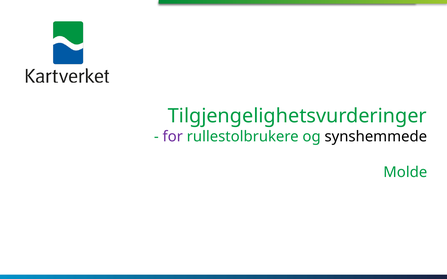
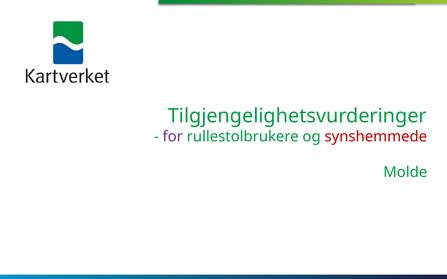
synshemmede colour: black -> red (376, 137)
